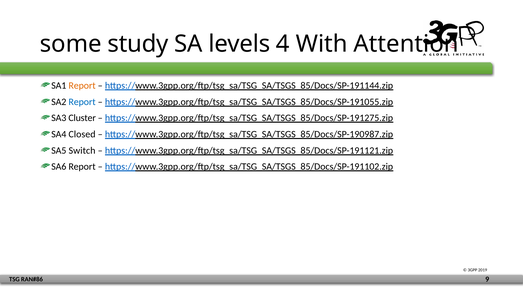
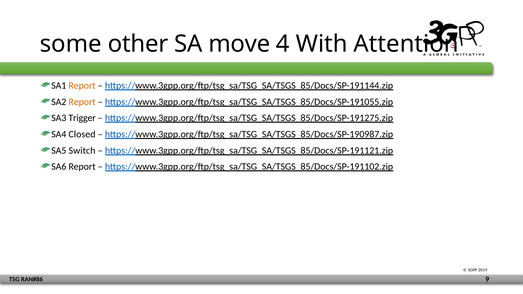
study: study -> other (138, 44)
levels: levels -> move (239, 44)
Report colour: blue -> orange (82, 102)
Cluster: Cluster -> Trigger (82, 118)
